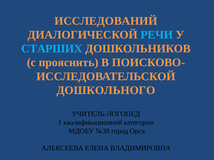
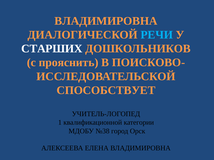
ИССЛЕДОВАНИЙ: ИССЛЕДОВАНИЙ -> ВЛАДИМИРОВНА (106, 21)
СТАРШИХ colour: light blue -> white (52, 49)
ДОШКОЛЬНОГО: ДОШКОЛЬНОГО -> СПОСОБСТВУЕТ (106, 91)
